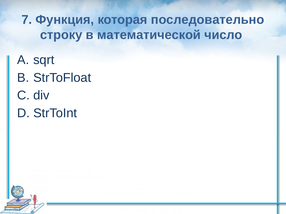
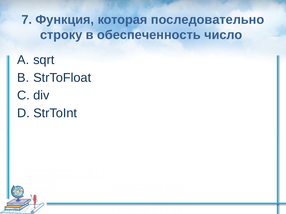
математической: математической -> обеспеченность (149, 35)
